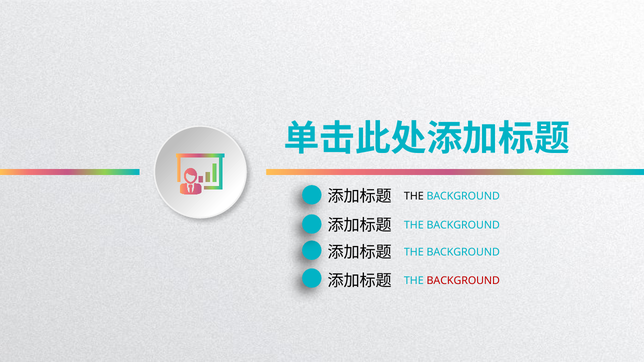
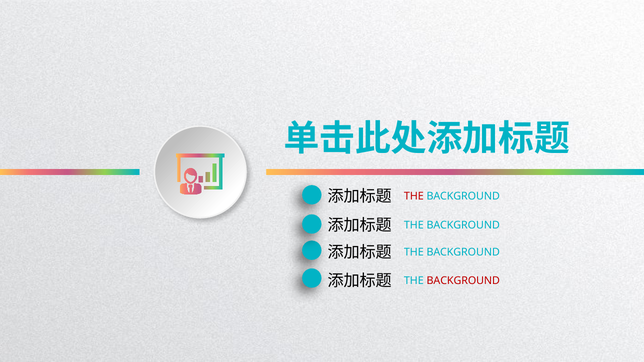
THE colour: black -> red (414, 196)
